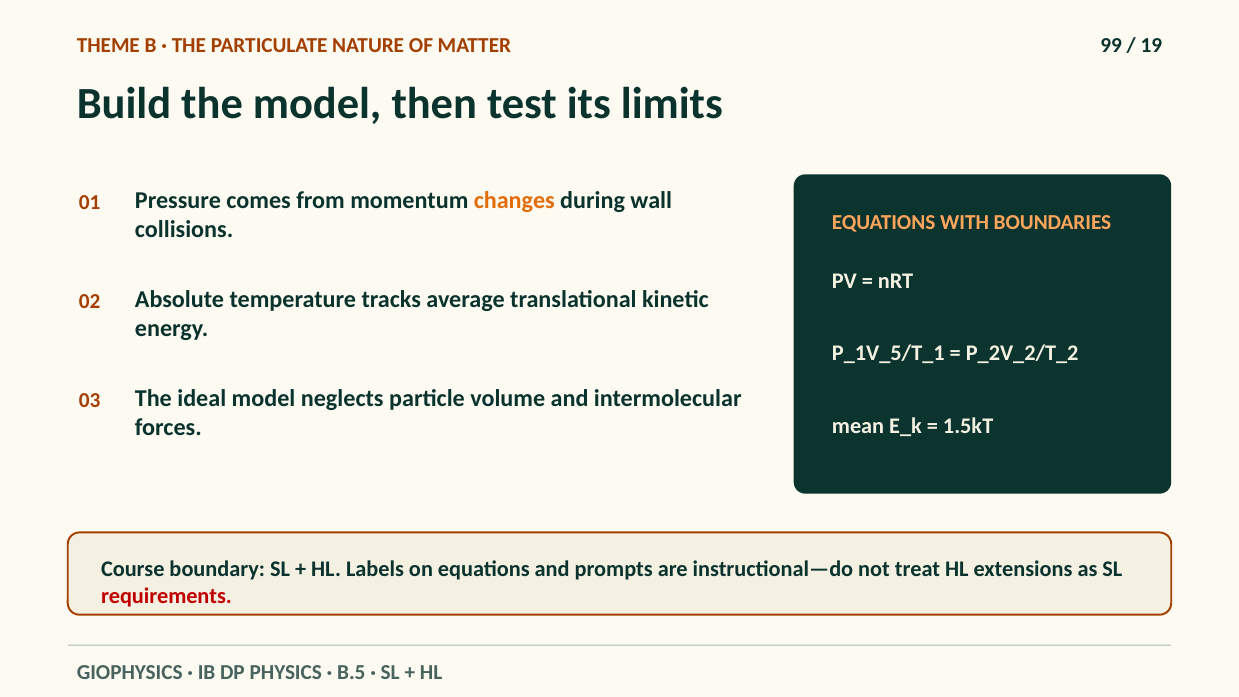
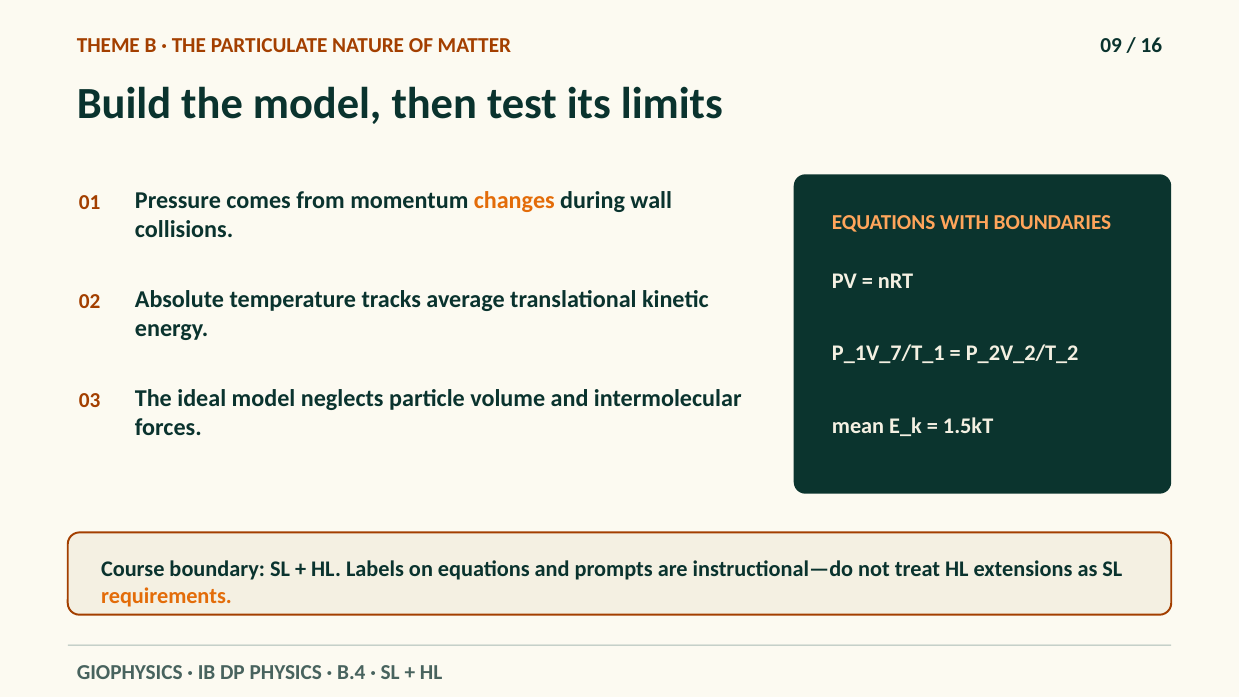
99: 99 -> 09 (1111, 46)
19: 19 -> 16 (1151, 46)
P_1V_5/T_1: P_1V_5/T_1 -> P_1V_7/T_1 (888, 353)
requirements colour: red -> orange (166, 596)
B.5: B.5 -> B.4 (351, 672)
